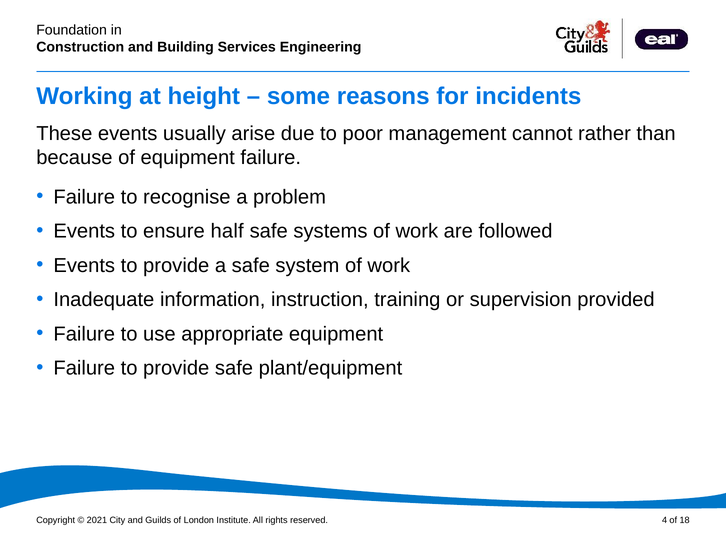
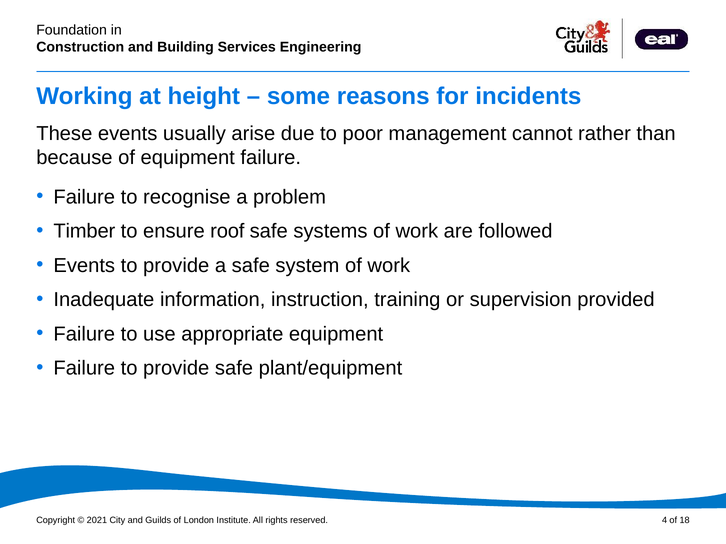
Events: Events -> Timber (84, 231)
half: half -> roof (227, 231)
